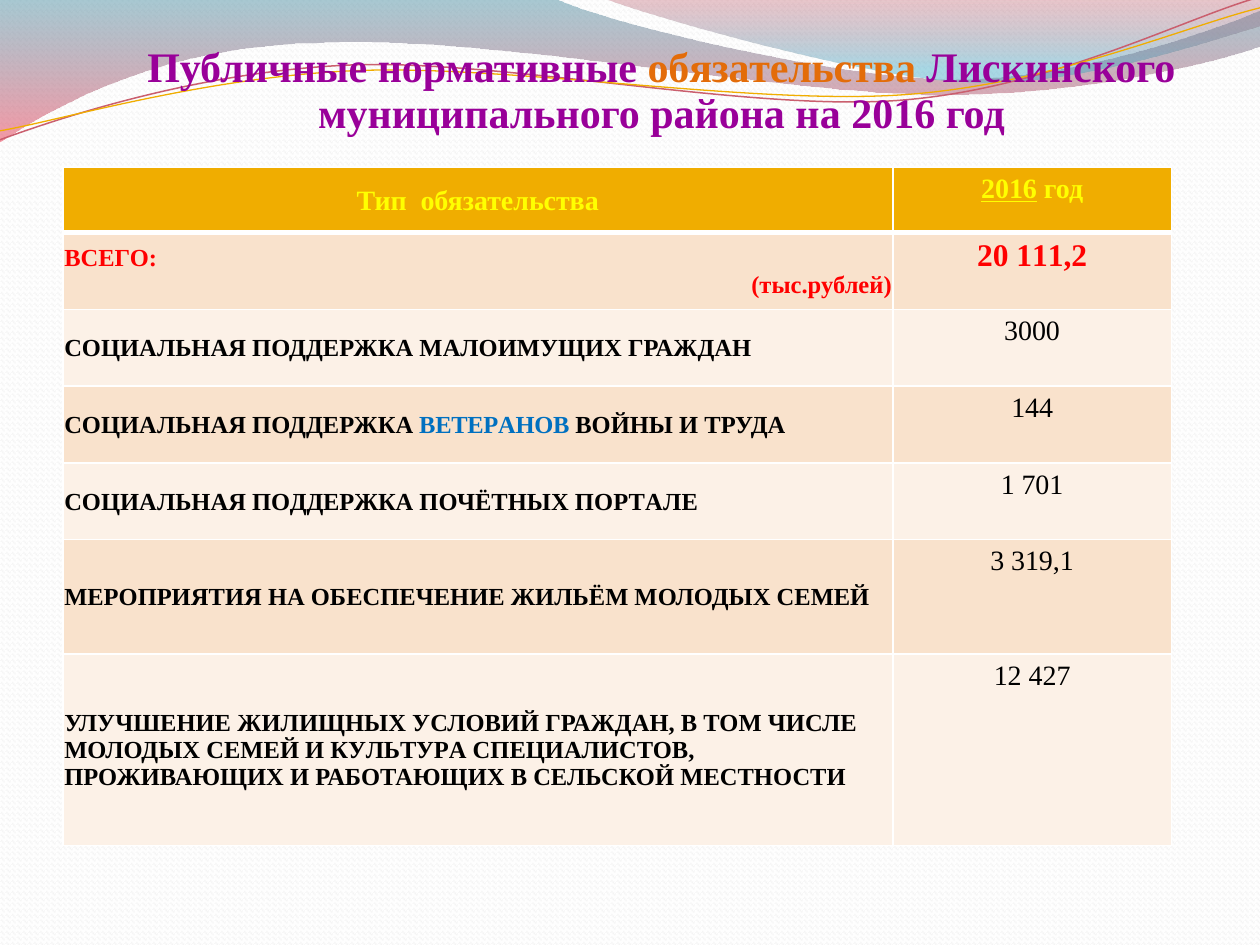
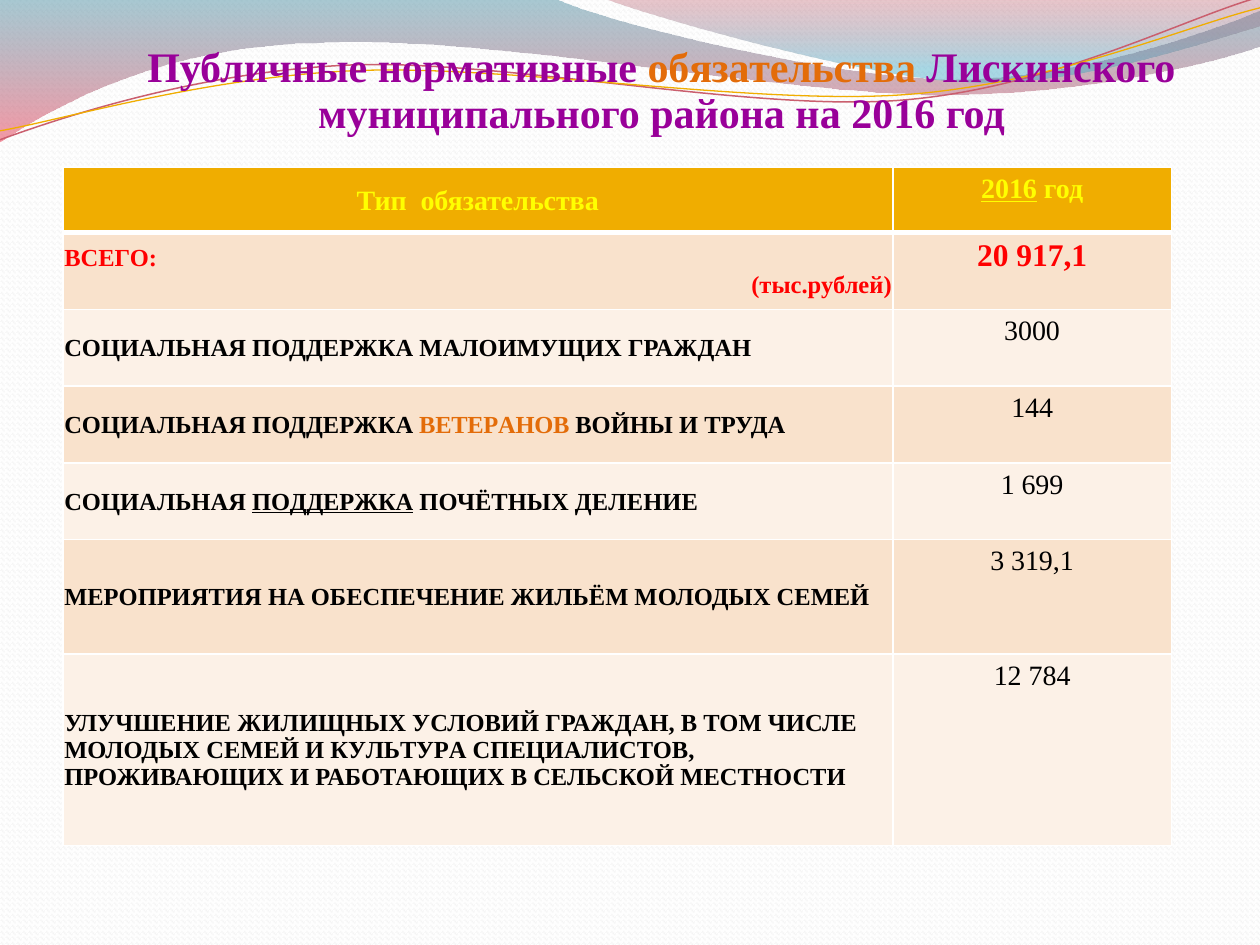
111,2: 111,2 -> 917,1 (1052, 257)
ВЕТЕРАНОВ colour: blue -> orange (494, 425)
701: 701 -> 699 (1042, 485)
ПОДДЕРЖКА underline: none -> present (333, 502)
ПОРТАЛЕ: ПОРТАЛЕ -> ДЕЛЕНИЕ (636, 502)
427: 427 -> 784 (1050, 676)
